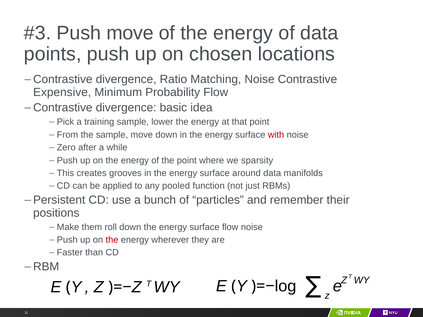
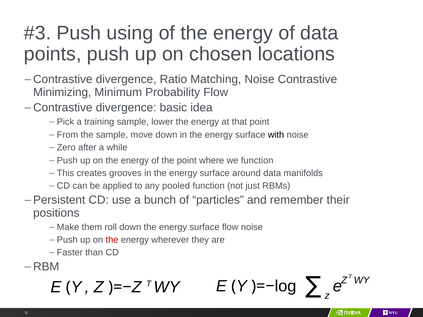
Push move: move -> using (130, 33)
Expensive: Expensive -> Minimizing (62, 92)
with colour: red -> black (276, 135)
we sparsity: sparsity -> function (257, 160)
